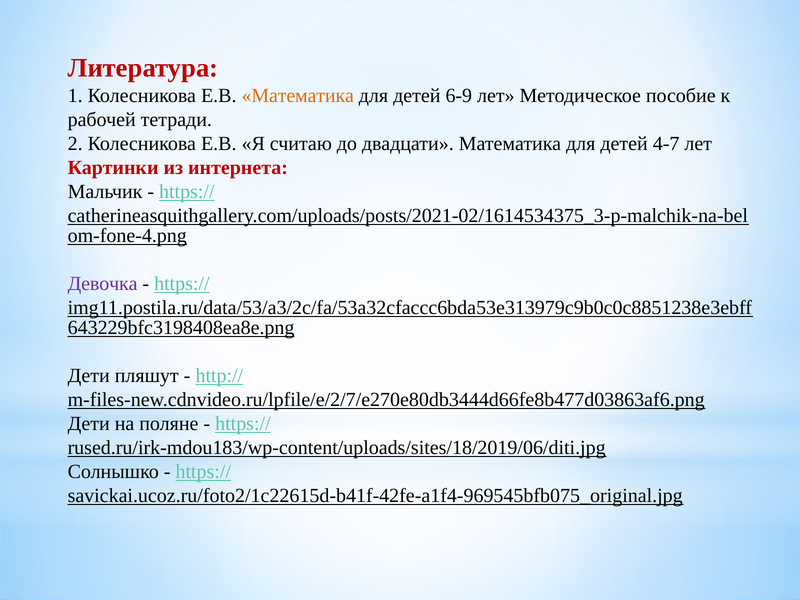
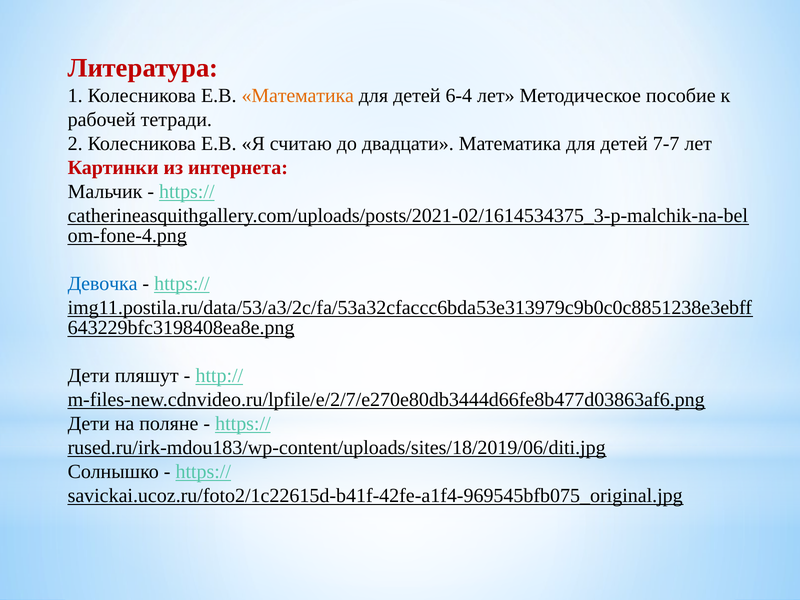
6-9: 6-9 -> 6-4 (459, 96)
4-7: 4-7 -> 7-7 (666, 144)
Девочка colour: purple -> blue (103, 284)
